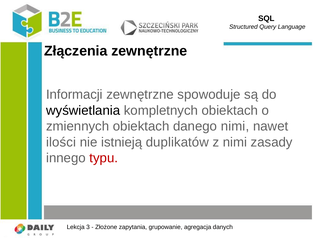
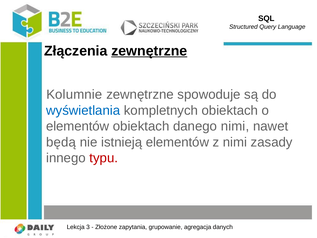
zewnętrzne underline: none -> present (149, 51)
Informacji: Informacji -> Kolumnie (74, 94)
wyświetlania colour: black -> blue (83, 110)
zmiennych: zmiennych -> elementów (78, 126)
ilości: ilości -> będą (61, 142)
istnieją duplikatów: duplikatów -> elementów (177, 142)
